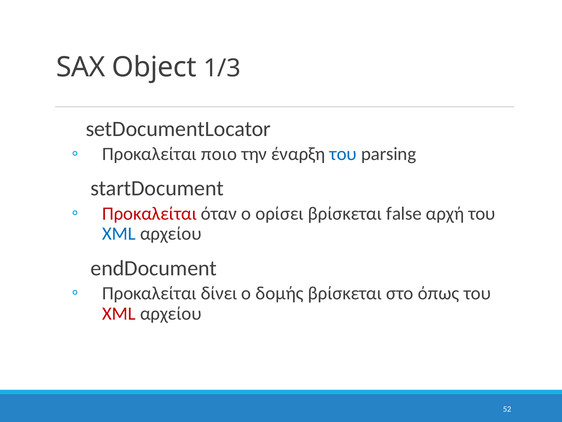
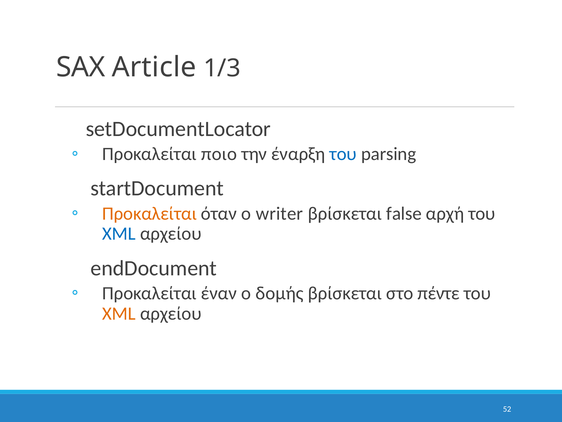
Object: Object -> Article (154, 67)
Προκαλείται colour: red -> orange (150, 213)
ορίσει: ορίσει -> writer (280, 213)
δίνει: δίνει -> έναν (219, 293)
όπως: όπως -> πέντε (439, 293)
XML colour: red -> orange (119, 313)
